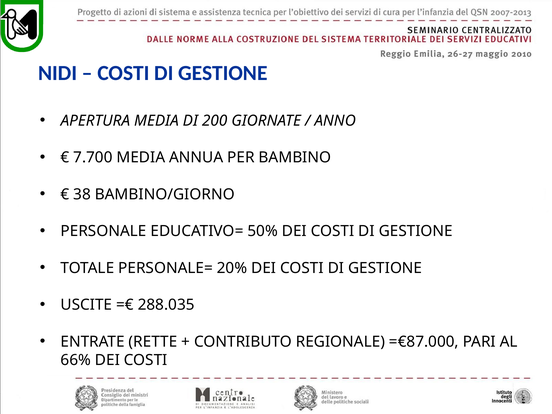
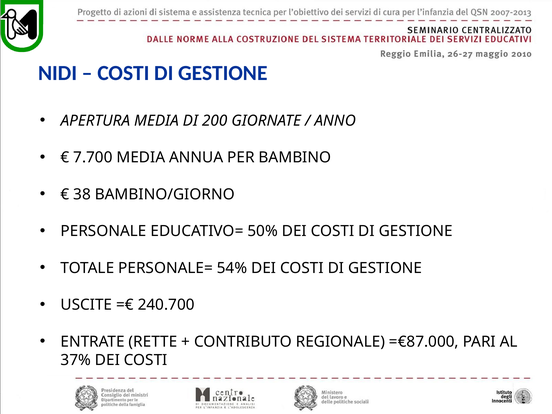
20%: 20% -> 54% (232, 268)
288.035: 288.035 -> 240.700 (166, 305)
66%: 66% -> 37% (76, 360)
